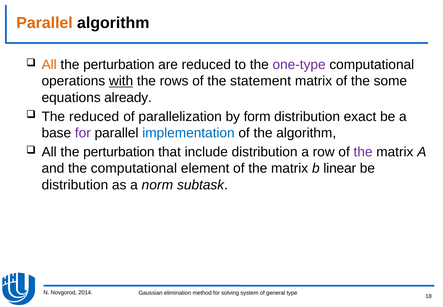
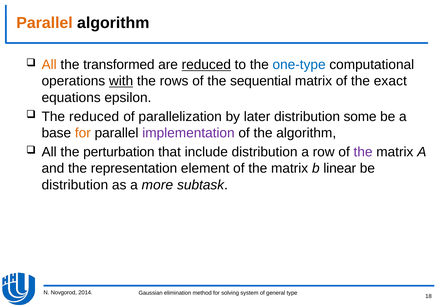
perturbation: perturbation -> transformed (119, 65)
reduced underline: none -> present (206, 65)
one-type colour: purple -> blue (299, 65)
statement: statement -> sequential (261, 81)
some: some -> exact (390, 81)
already: already -> epsilon (128, 97)
form: form -> later (257, 117)
exact: exact -> some (360, 117)
for colour: purple -> orange (83, 133)
implementation colour: blue -> purple (188, 133)
the computational: computational -> representation (134, 168)
norm: norm -> more (157, 185)
